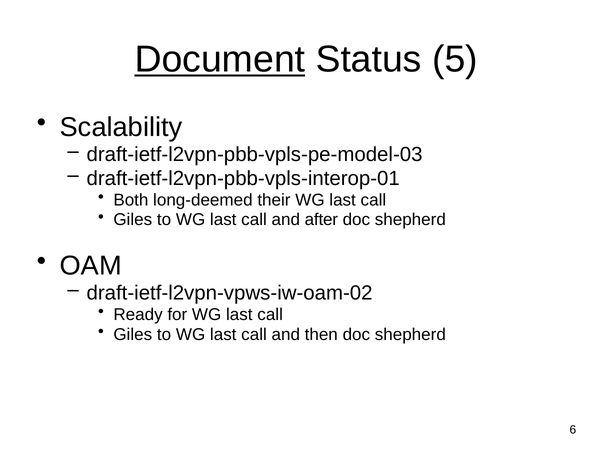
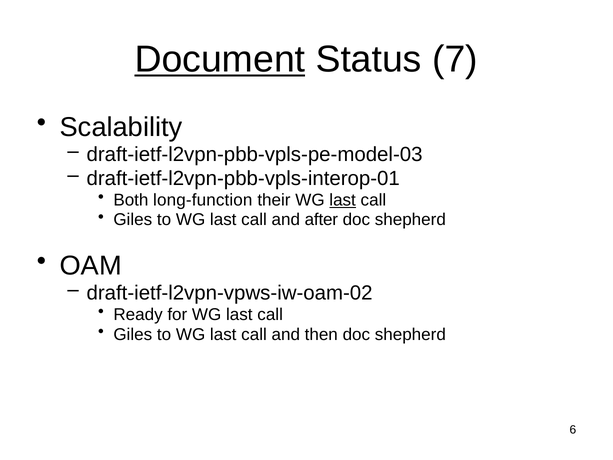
5: 5 -> 7 (455, 59)
long-deemed: long-deemed -> long-function (203, 200)
last underline: none -> present (343, 200)
